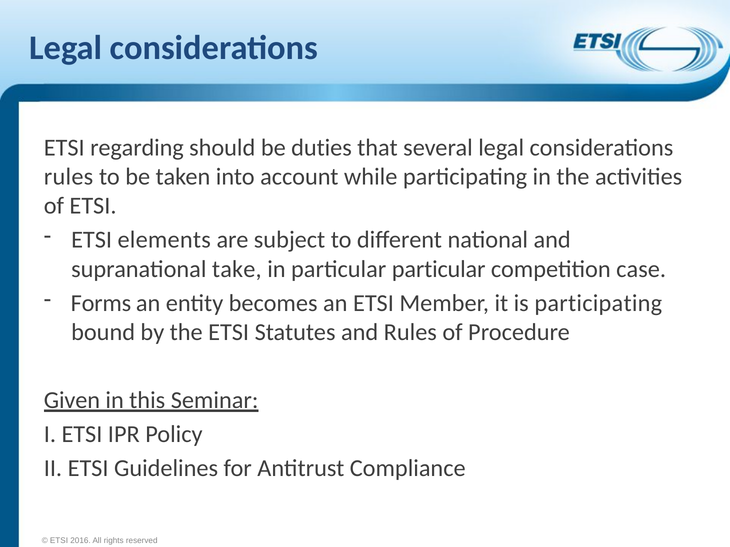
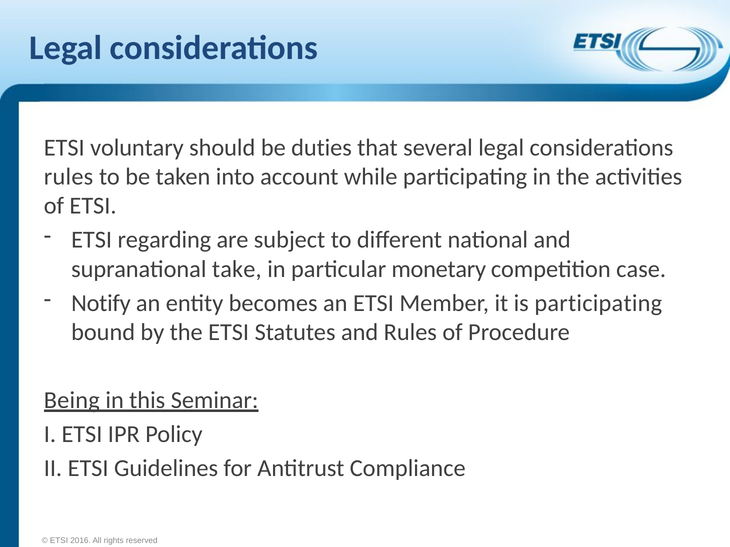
regarding: regarding -> voluntary (137, 148)
elements: elements -> regarding (164, 240)
particular particular: particular -> monetary (439, 269)
Forms: Forms -> Notify (101, 303)
Given: Given -> Being (72, 401)
